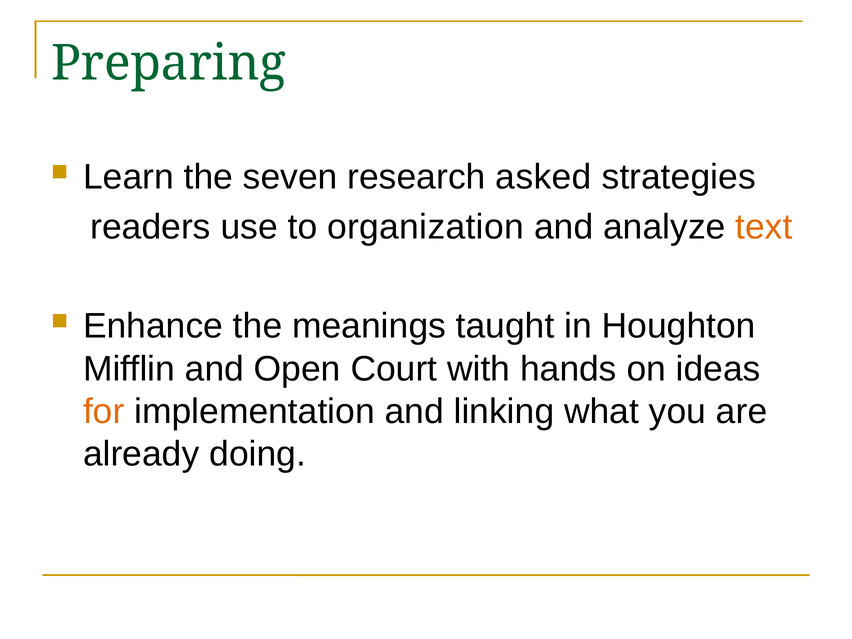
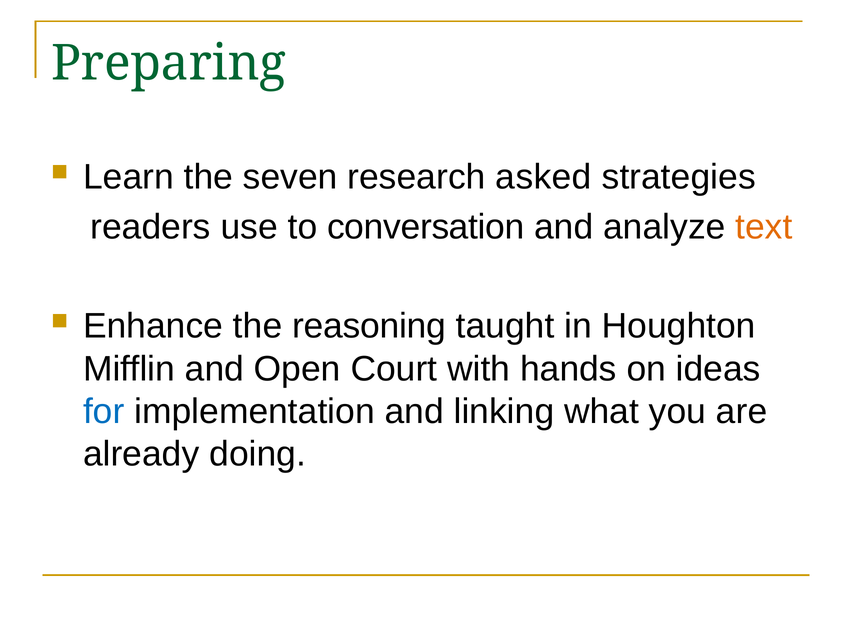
organization: organization -> conversation (426, 227)
meanings: meanings -> reasoning (369, 326)
for colour: orange -> blue (104, 411)
